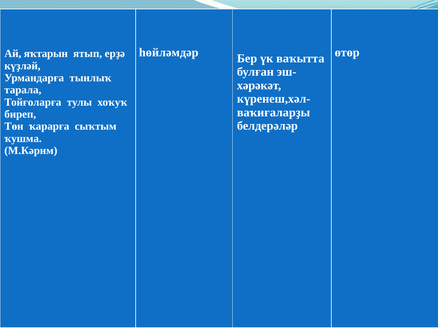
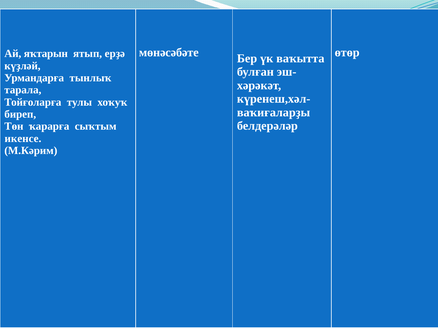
һөйләмдәр: һөйләмдәр -> мөнәсәбәте (169, 53)
ҡушма: ҡушма -> икенсе (23, 139)
